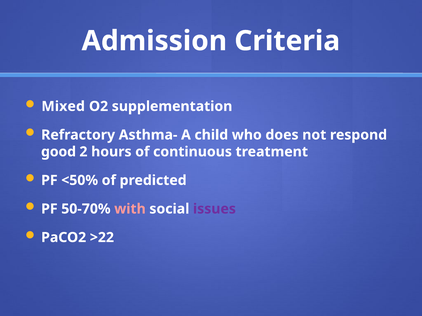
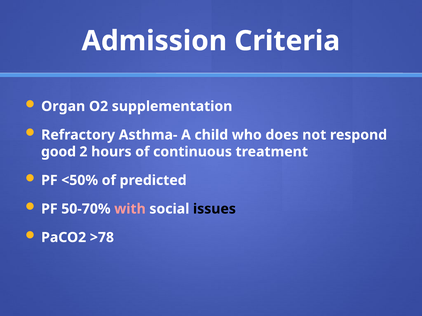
Mixed: Mixed -> Organ (63, 106)
issues colour: purple -> black (214, 209)
>22: >22 -> >78 (102, 238)
